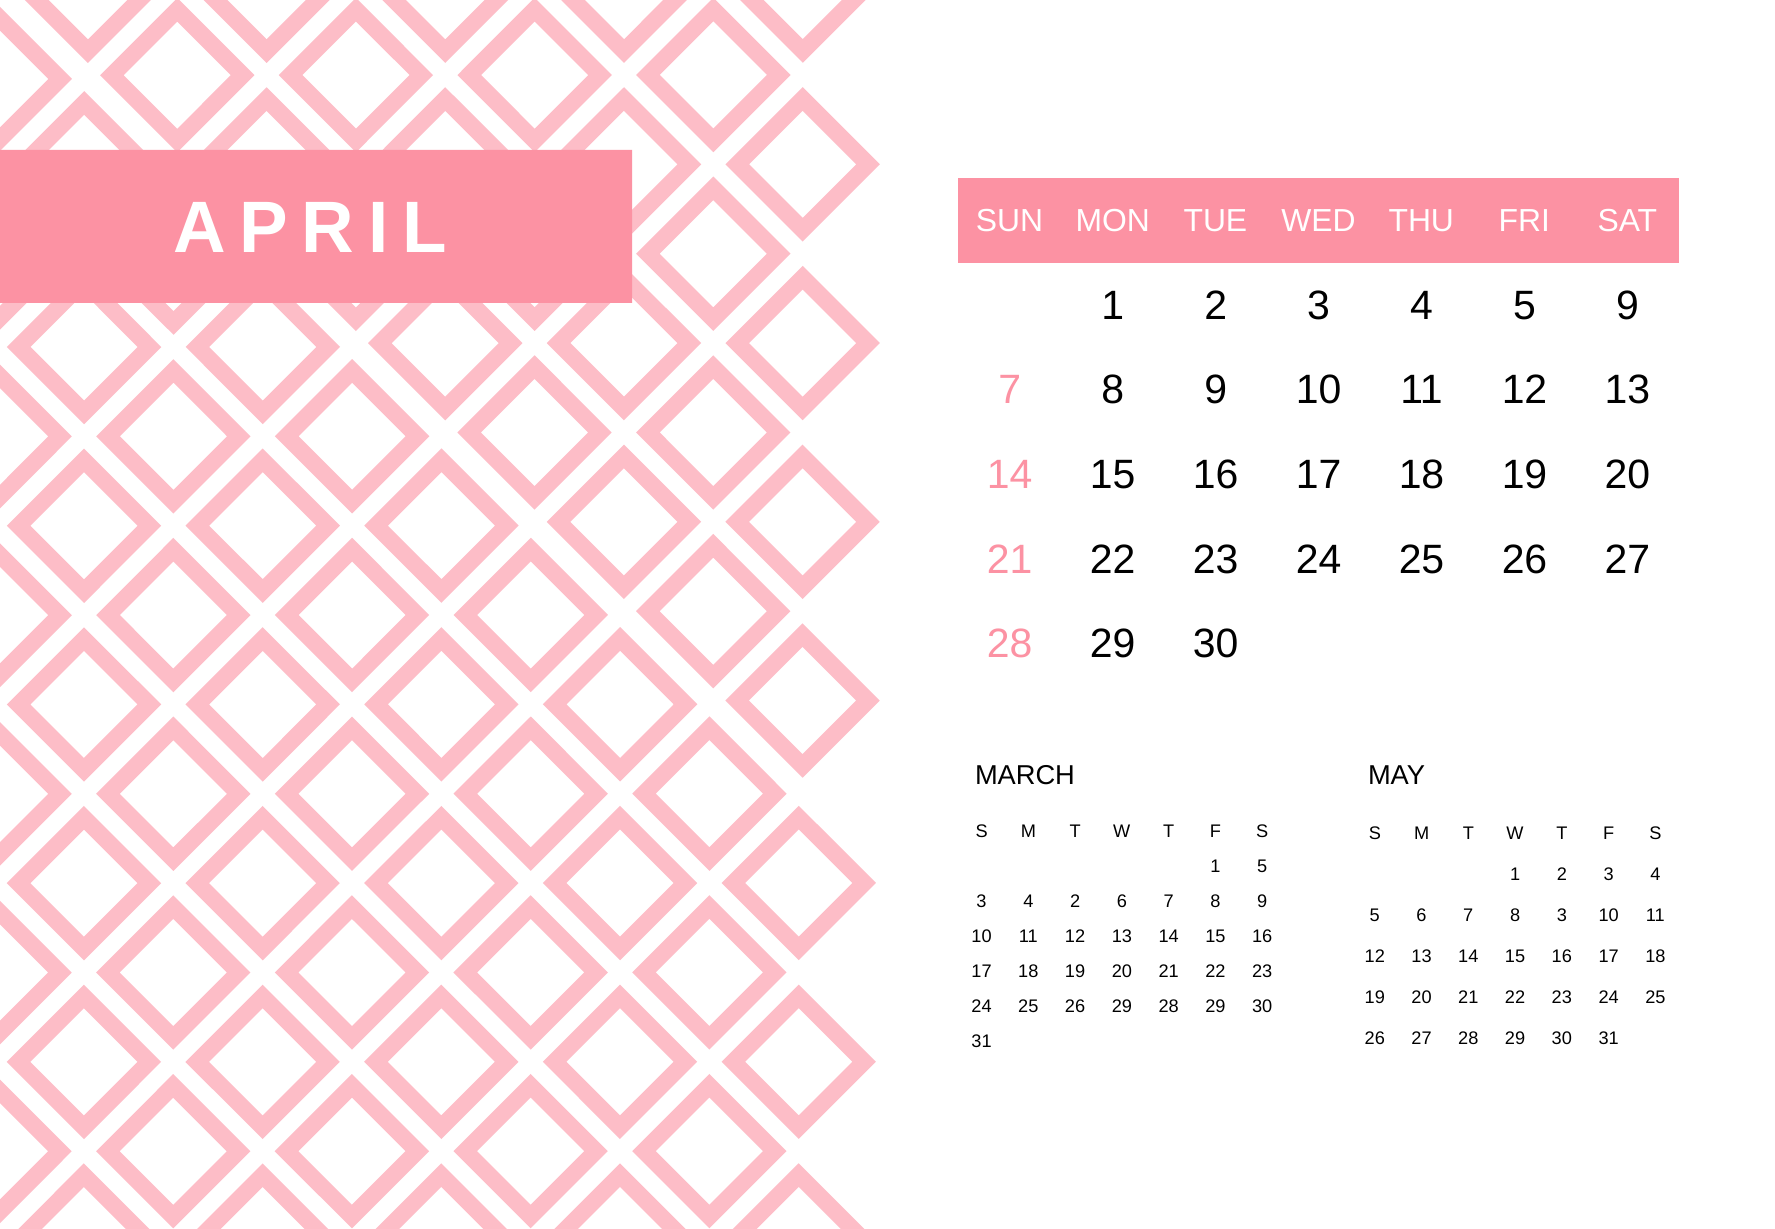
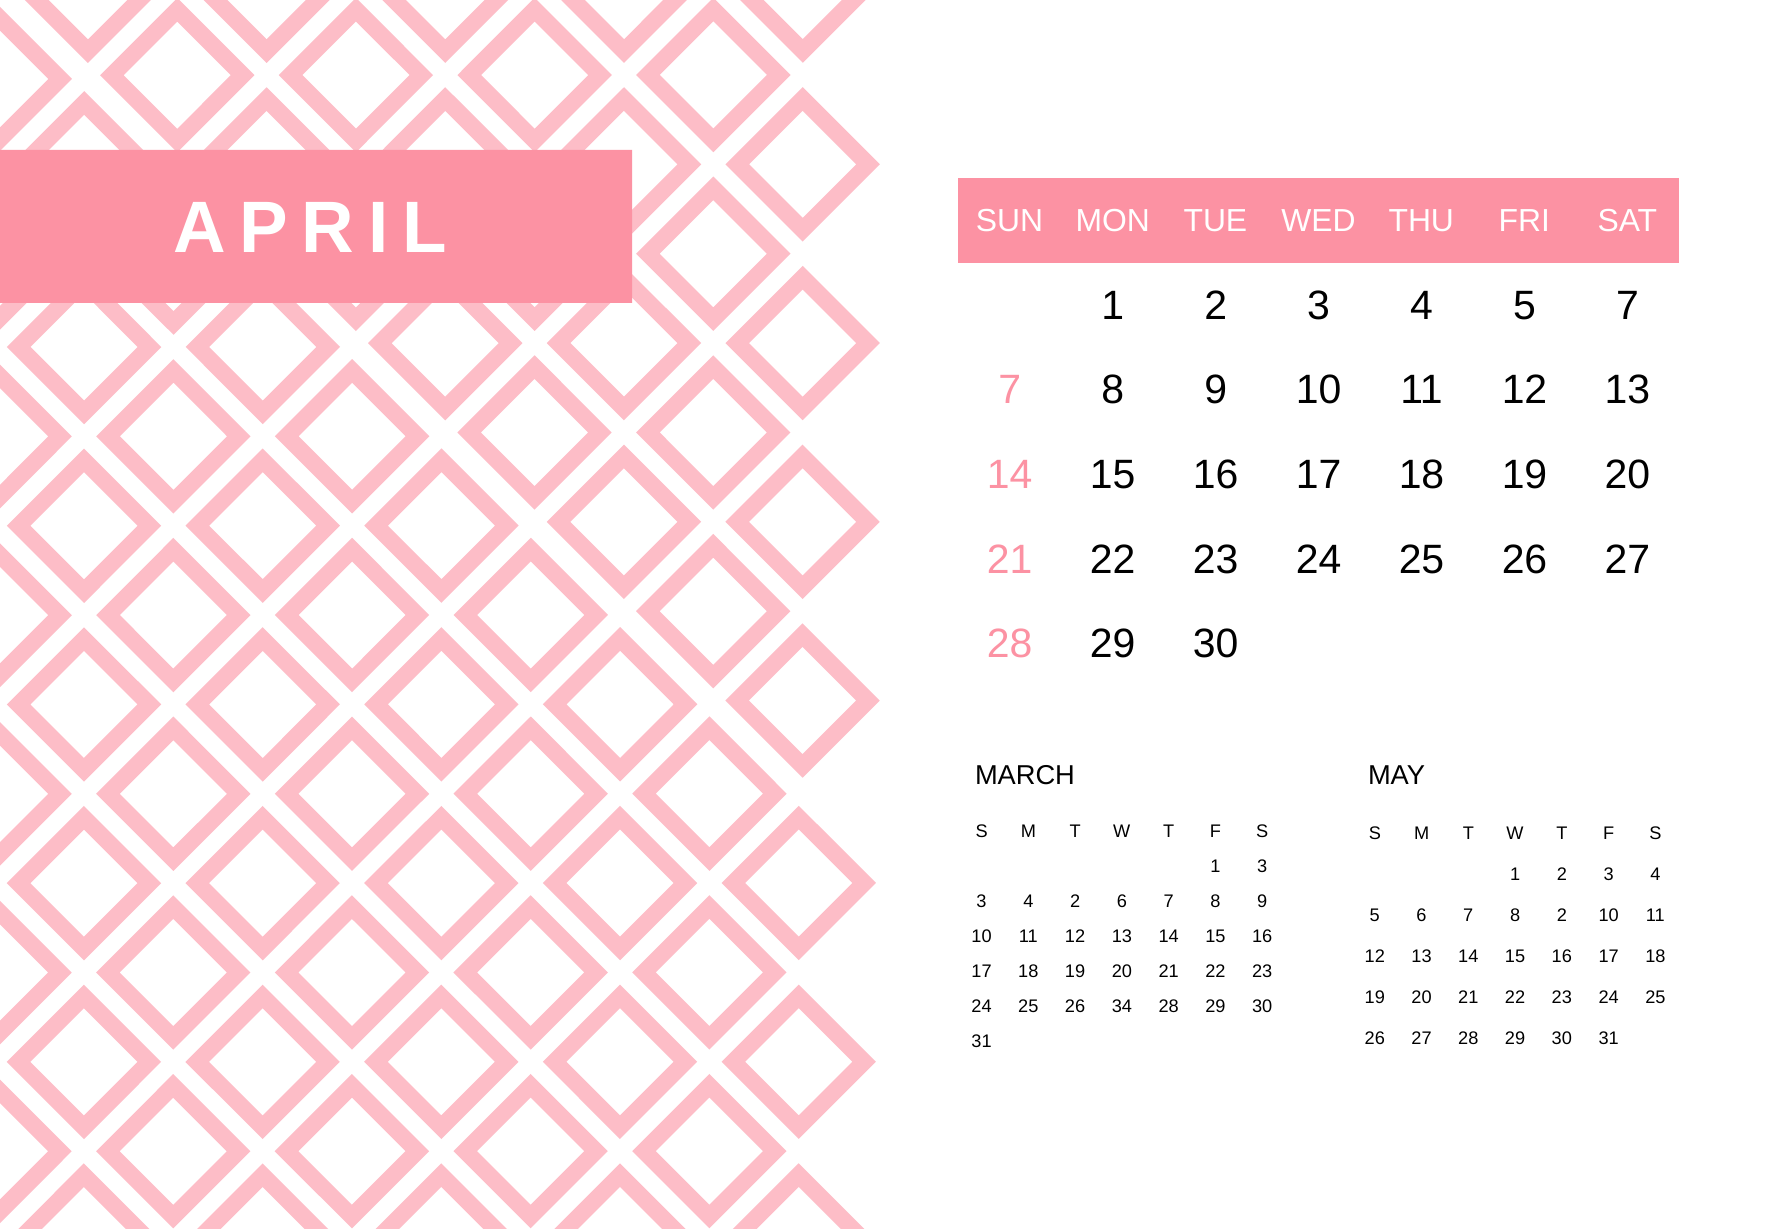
5 9: 9 -> 7 (1627, 306)
1 5: 5 -> 3 (1262, 866)
8 3: 3 -> 2 (1562, 916)
26 29: 29 -> 34 (1122, 1006)
